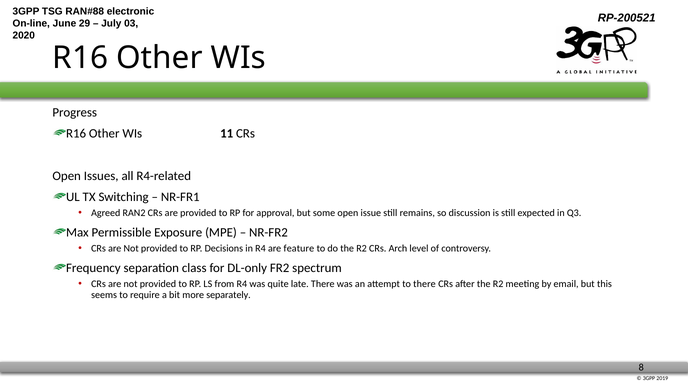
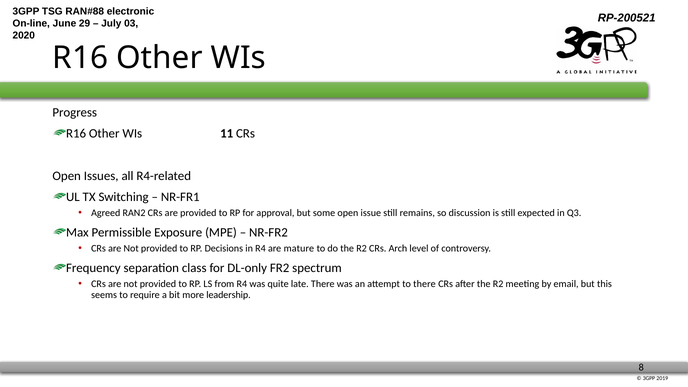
feature: feature -> mature (299, 248)
separately: separately -> leadership (228, 295)
